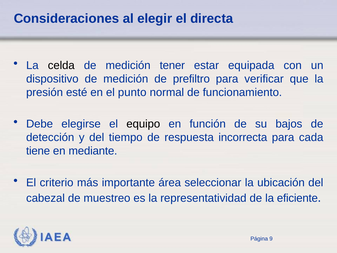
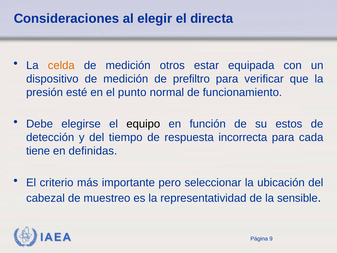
celda colour: black -> orange (61, 65)
tener: tener -> otros (172, 65)
bajos: bajos -> estos (289, 124)
mediante: mediante -> definidas (93, 151)
área: área -> pero (170, 183)
eficiente: eficiente -> sensible (297, 198)
